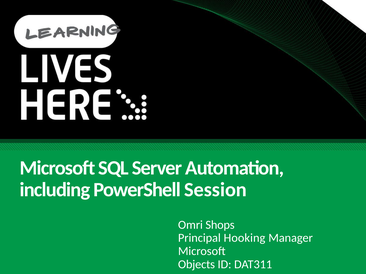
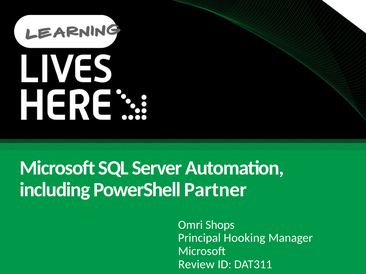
Session: Session -> Partner (215, 190)
Objects: Objects -> Review (196, 265)
